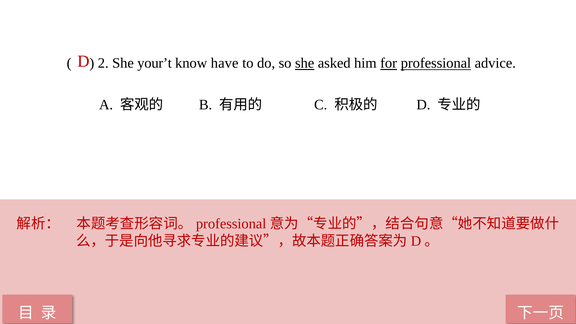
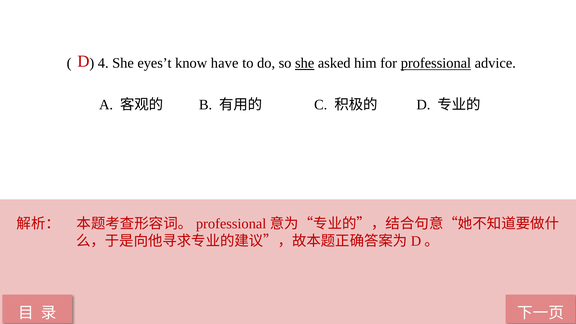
2: 2 -> 4 (103, 63)
your’t: your’t -> eyes’t (154, 63)
for underline: present -> none (389, 63)
